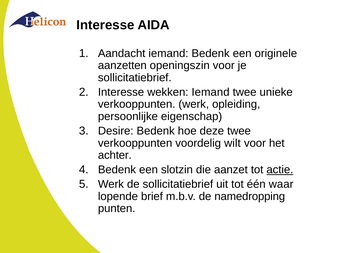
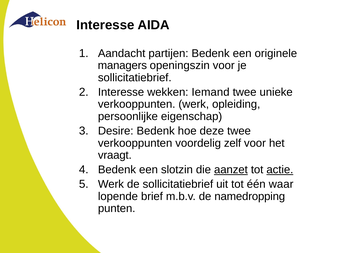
Aandacht iemand: iemand -> partijen (168, 53)
aanzetten: aanzetten -> managers (122, 65)
wilt: wilt -> zelf (233, 143)
achter: achter -> vraagt (115, 155)
aanzet underline: none -> present (231, 170)
